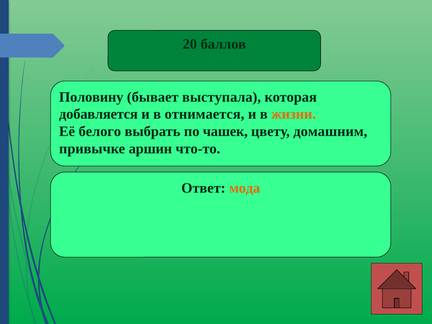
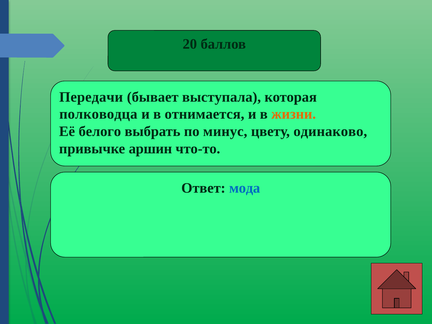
Половину: Половину -> Передачи (91, 97)
добавляется: добавляется -> полководца (98, 114)
чашек: чашек -> минус (225, 131)
домашним: домашним -> одинаково (330, 131)
мода colour: orange -> blue (245, 188)
